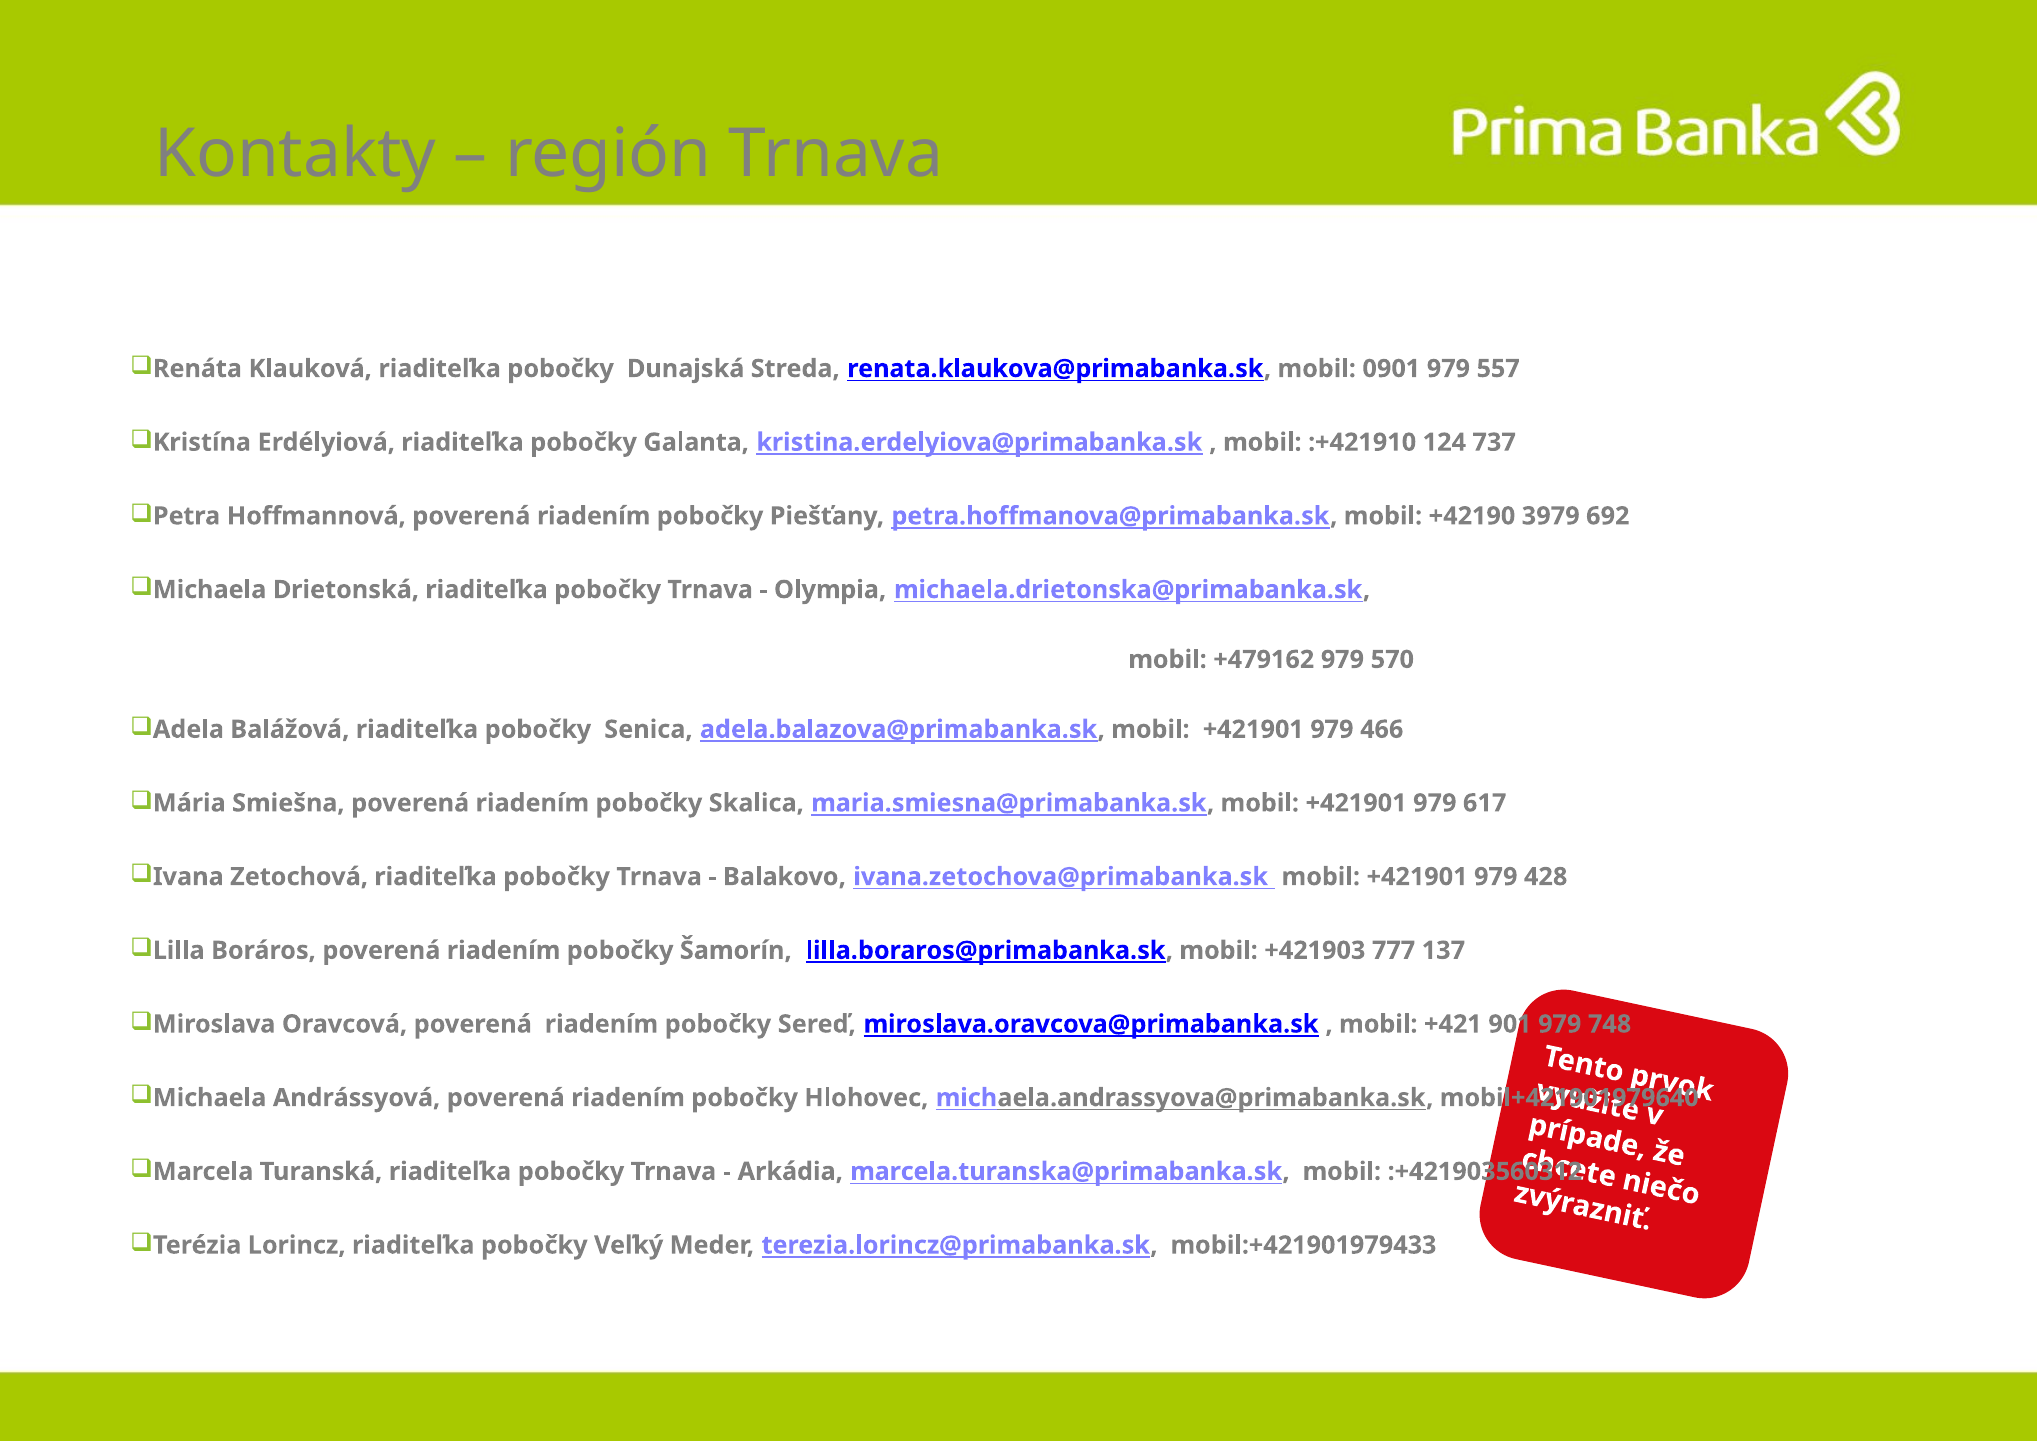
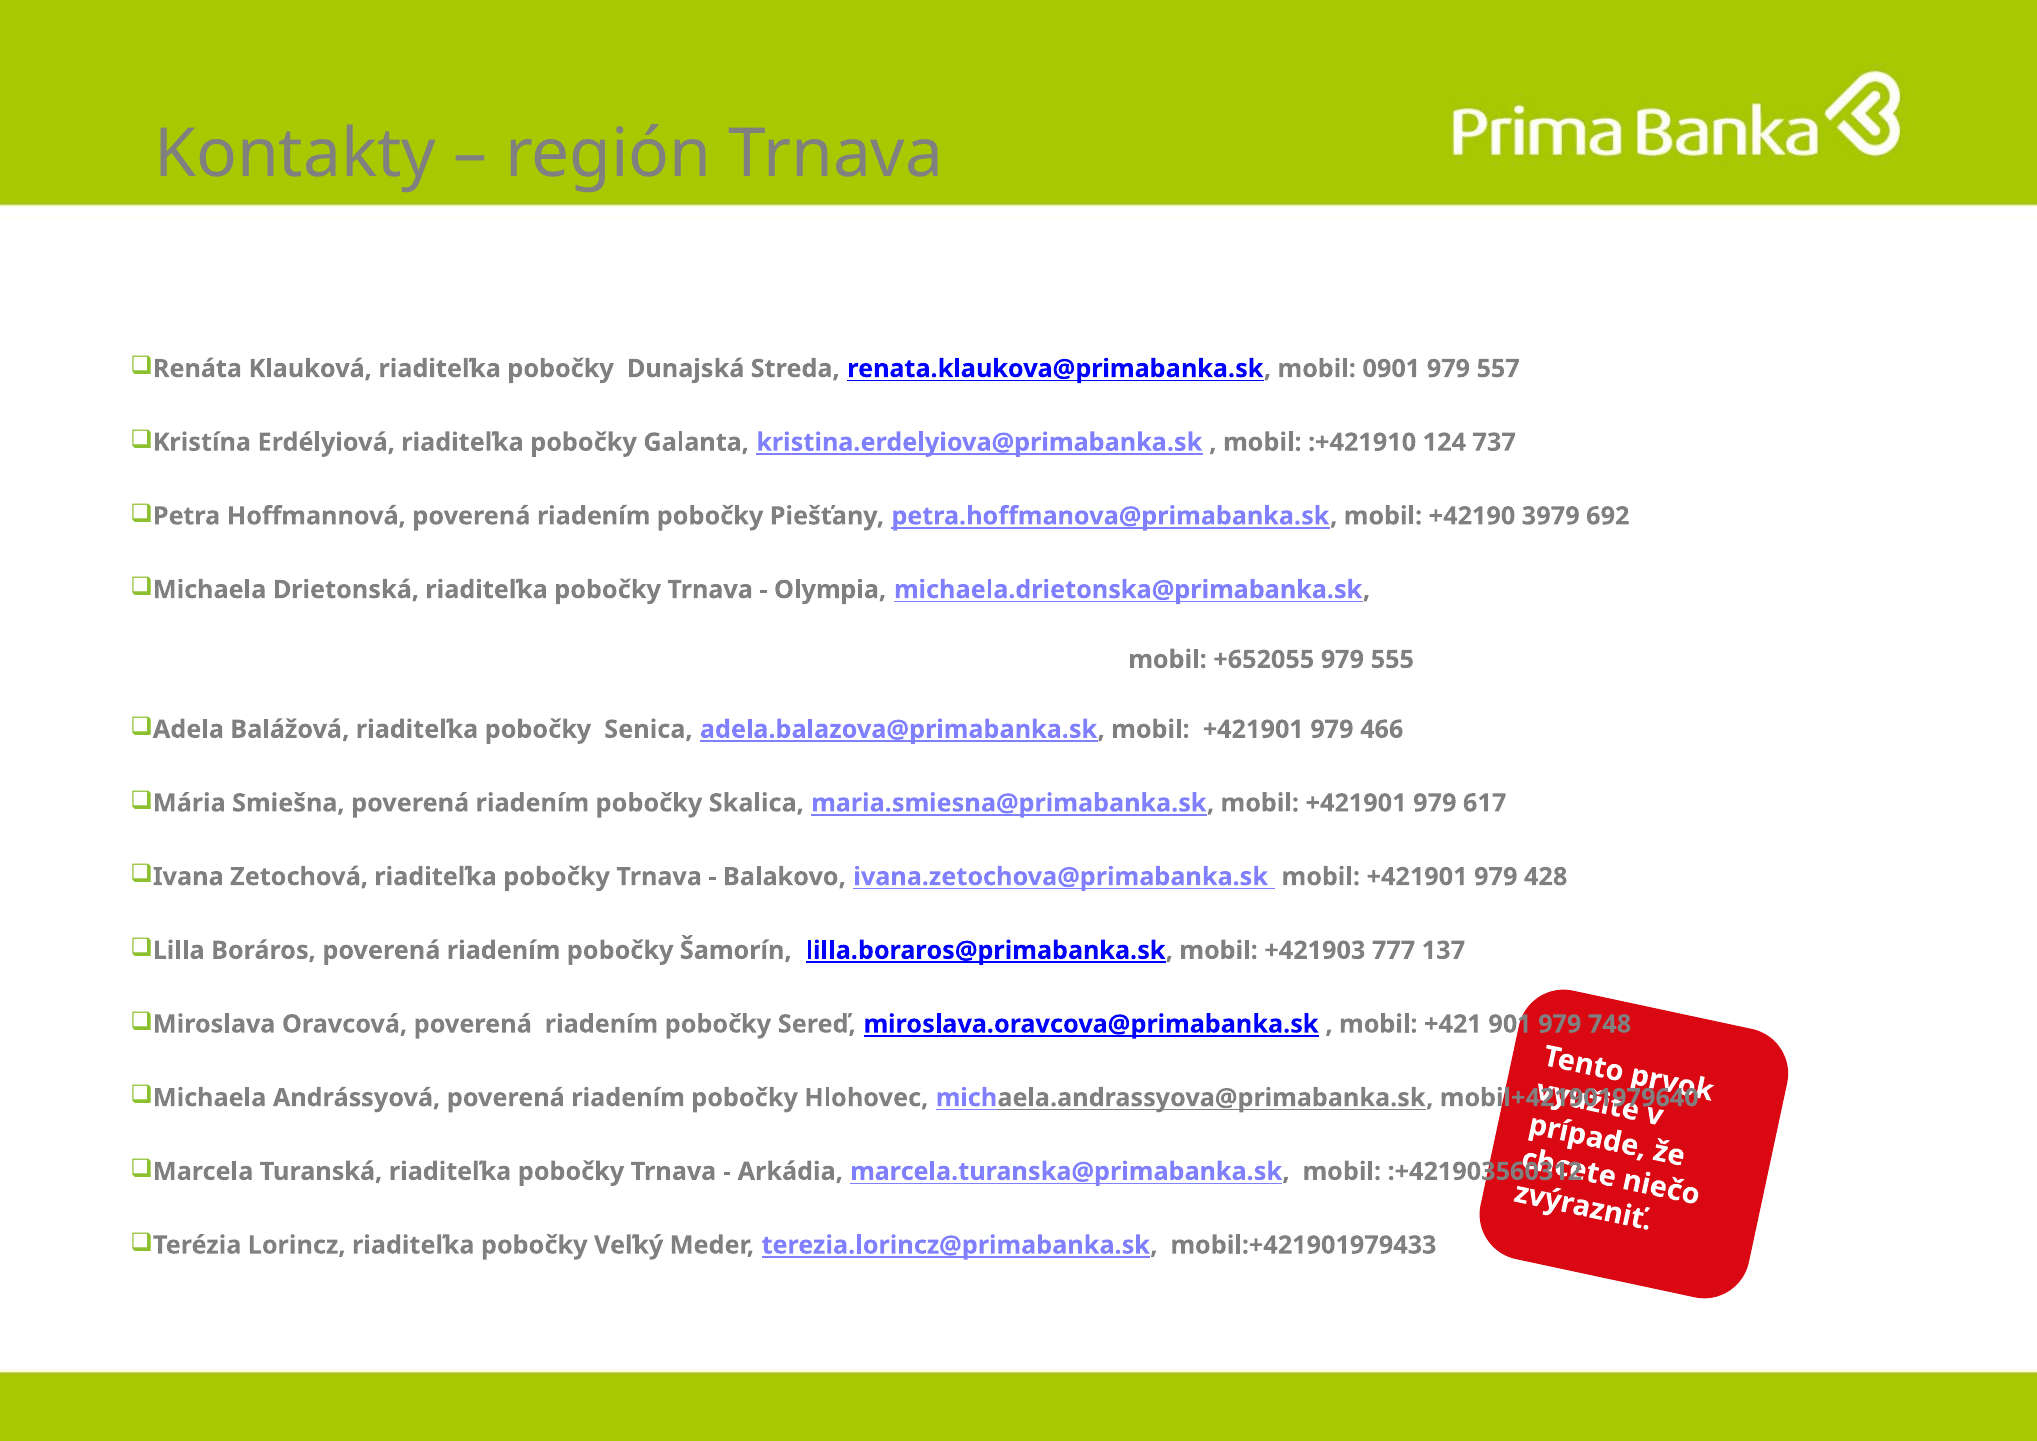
+479162: +479162 -> +652055 (1264, 659)
570: 570 -> 555 (1392, 659)
